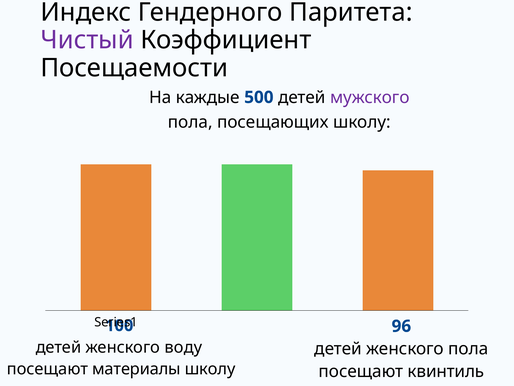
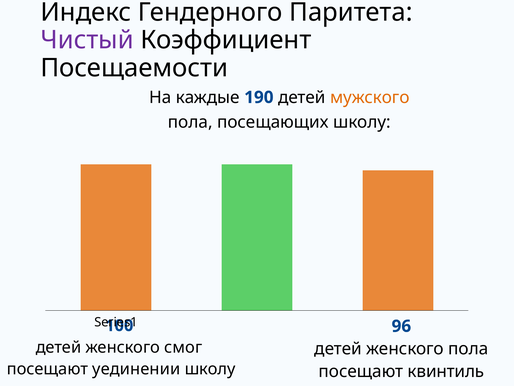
500: 500 -> 190 (259, 97)
мужского colour: purple -> orange (370, 97)
воду: воду -> смог (183, 347)
материалы: материалы -> уединении (136, 369)
